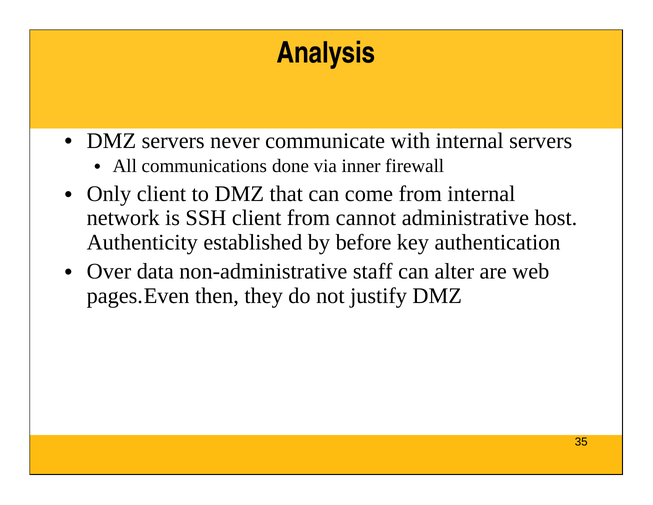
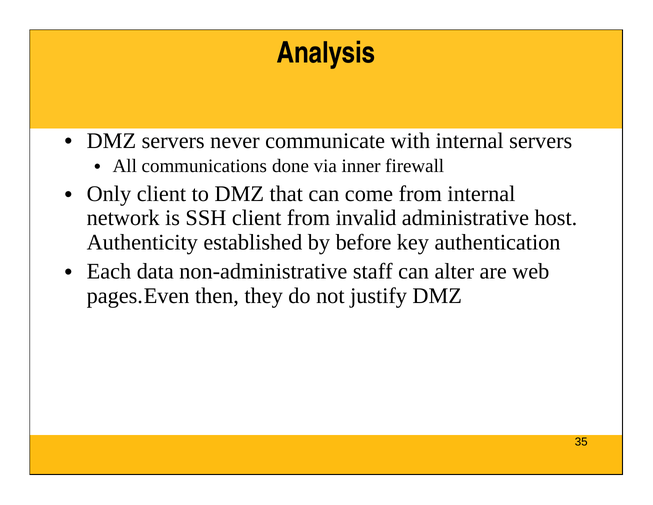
cannot: cannot -> invalid (366, 218)
Over: Over -> Each (109, 271)
